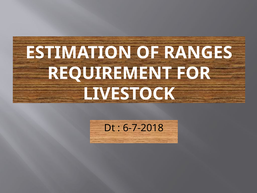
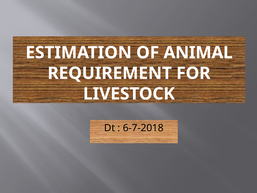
RANGES: RANGES -> ANIMAL (198, 53)
